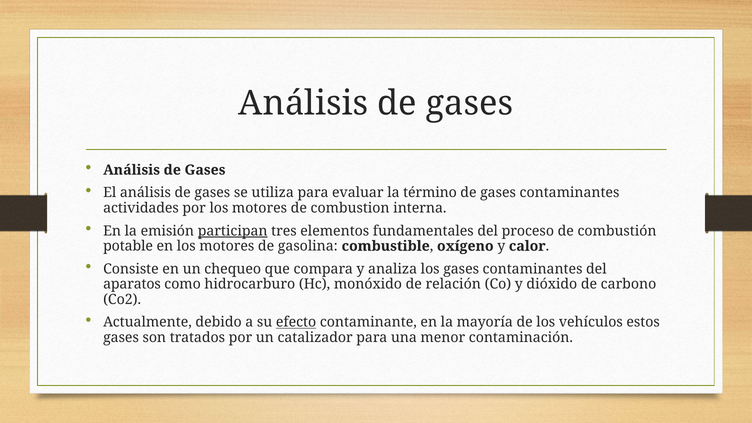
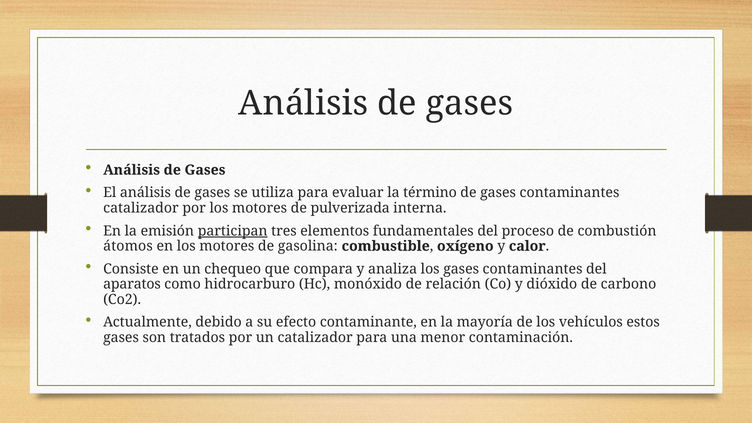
actividades: actividades -> catalizador (141, 208)
combustion: combustion -> pulverizada (350, 208)
potable: potable -> átomos (128, 246)
efecto underline: present -> none (296, 322)
